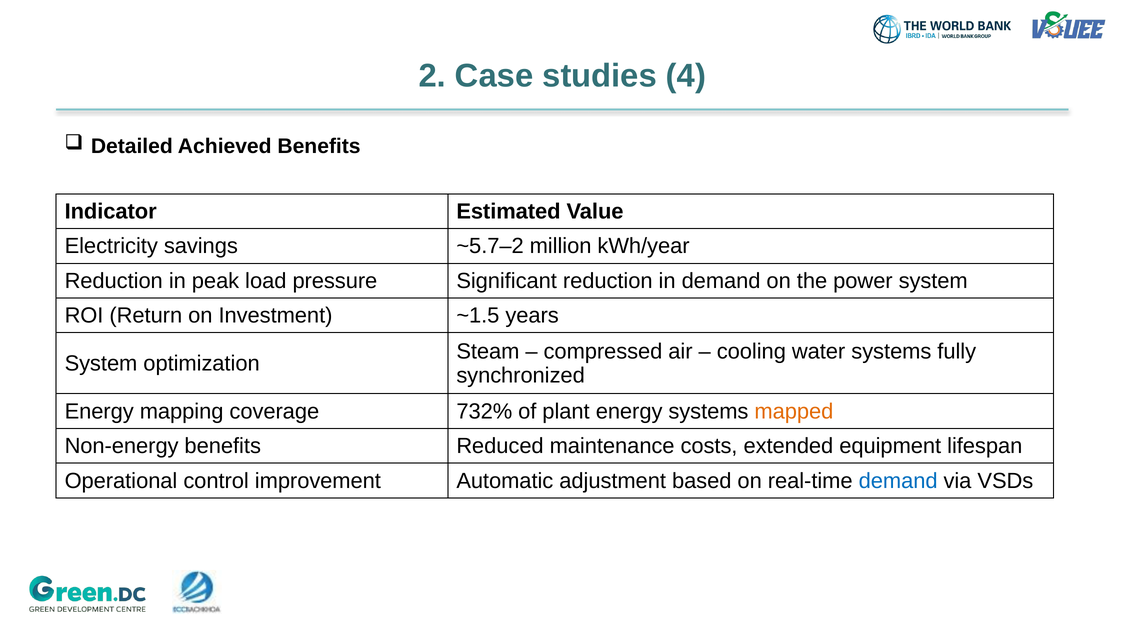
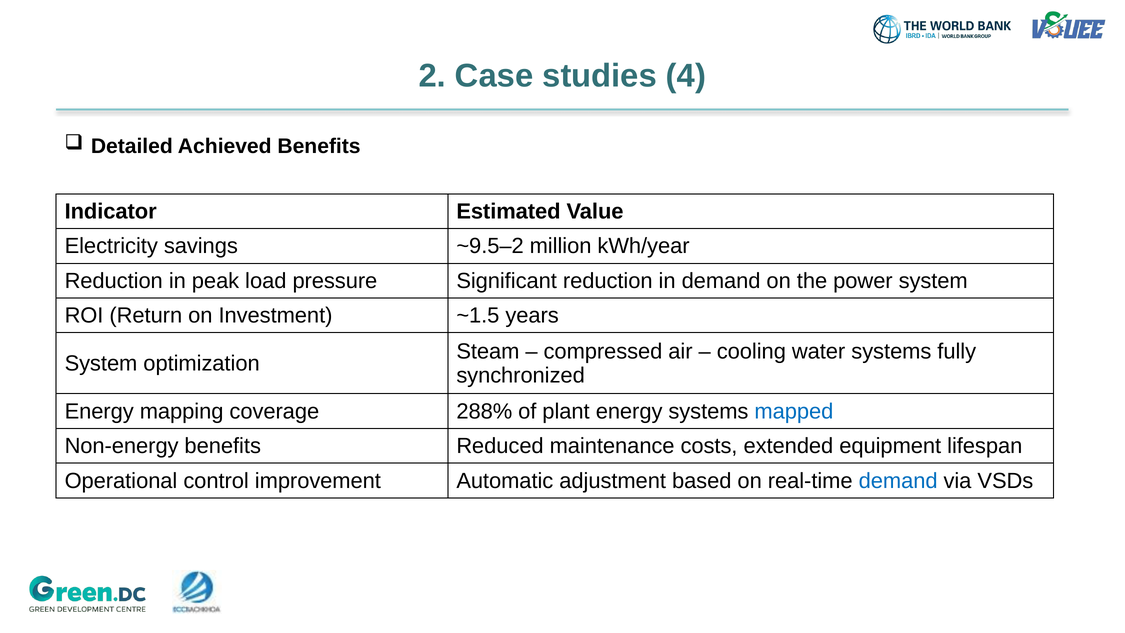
~5.7–2: ~5.7–2 -> ~9.5–2 (490, 246)
732%: 732% -> 288% (484, 411)
mapped colour: orange -> blue (794, 411)
